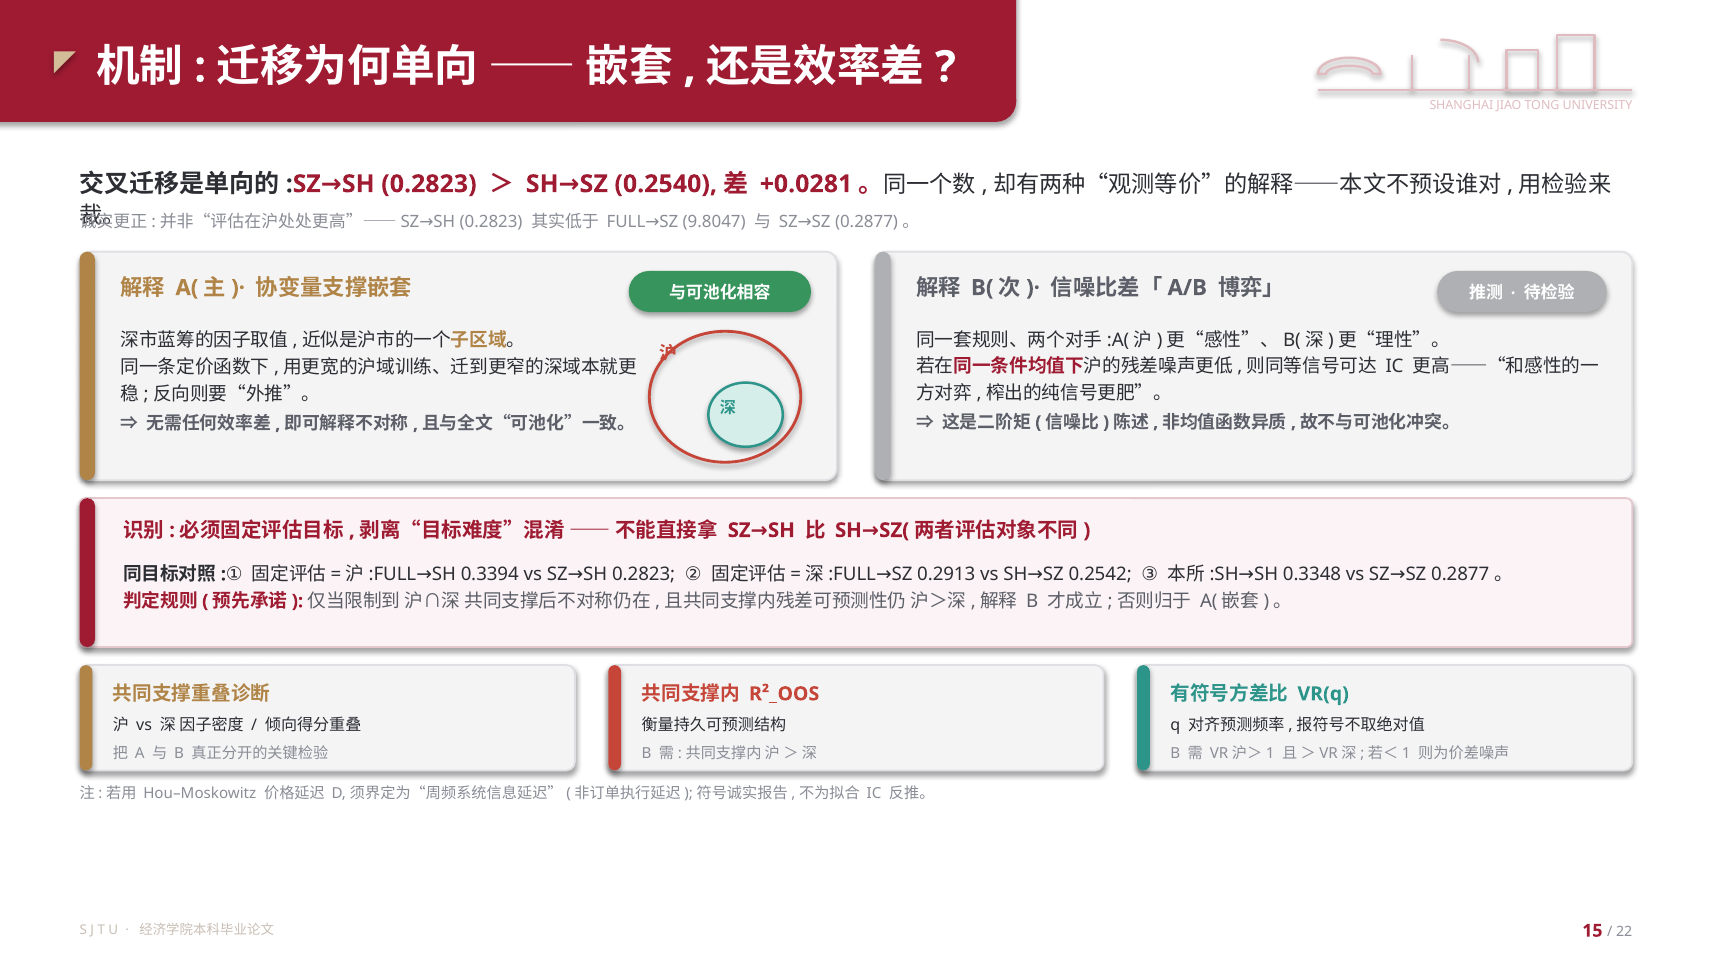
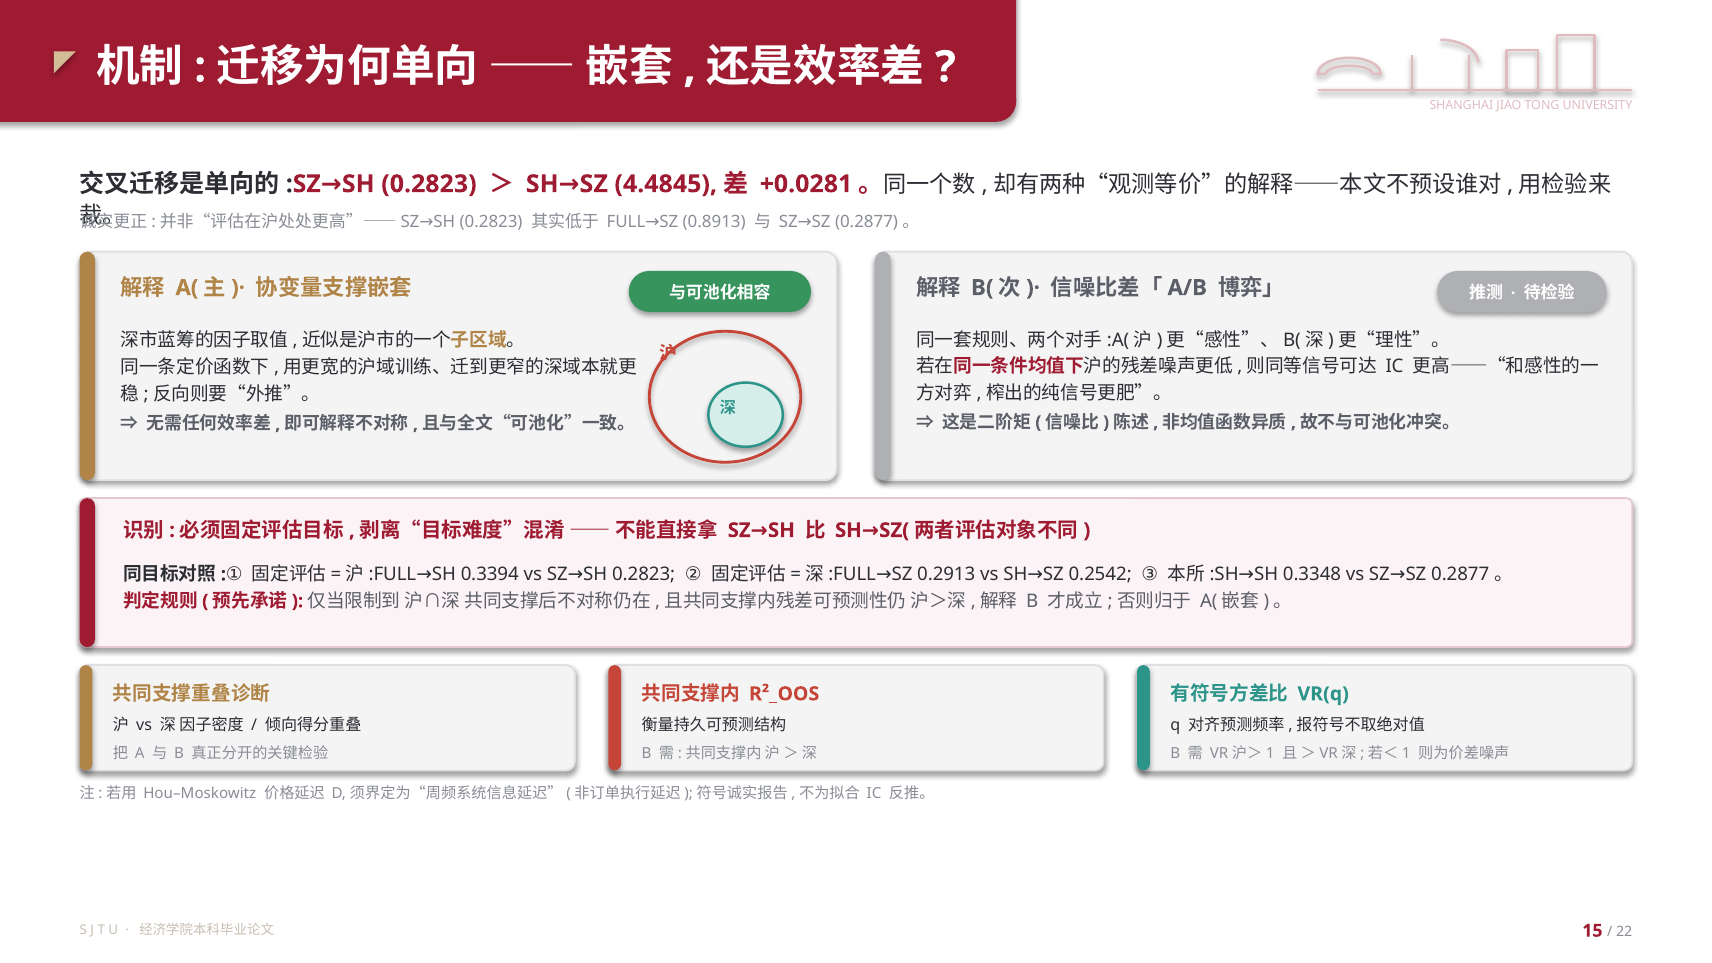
0.2540: 0.2540 -> 4.4845 (666, 184)
9.8047: 9.8047 -> 0.8913 (714, 222)
